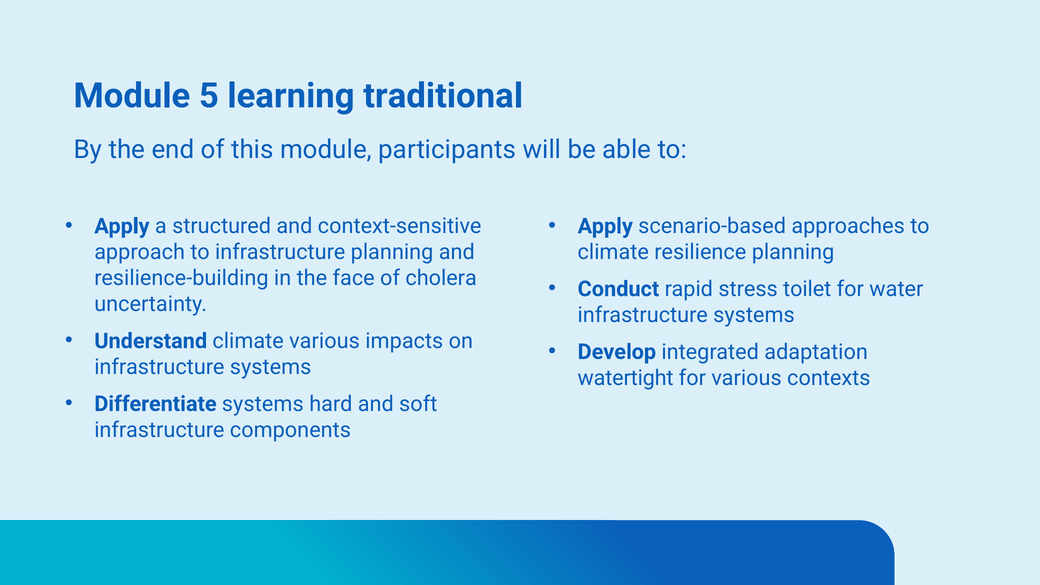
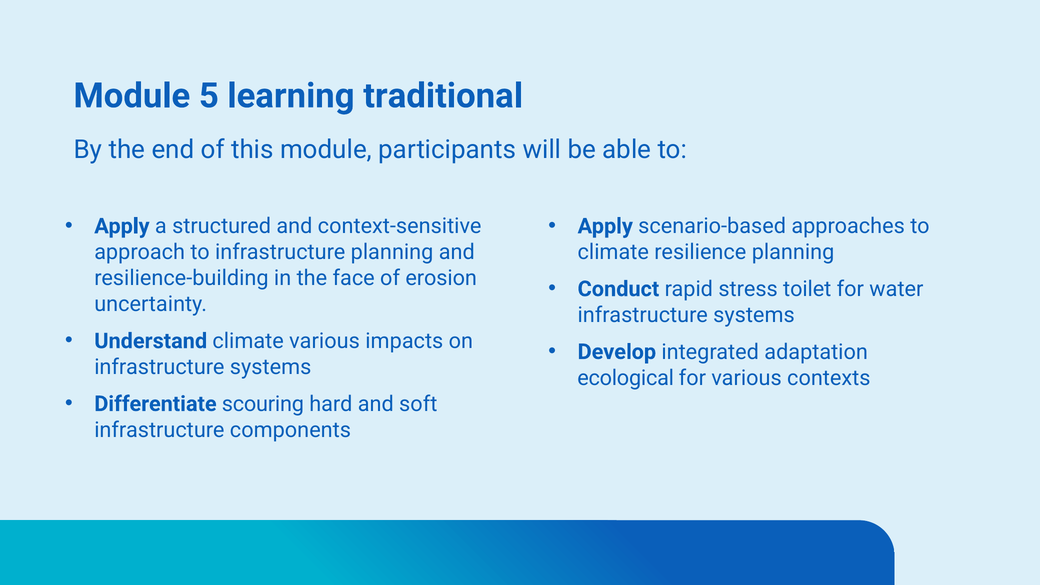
cholera: cholera -> erosion (441, 278)
watertight: watertight -> ecological (626, 378)
Differentiate systems: systems -> scouring (263, 404)
